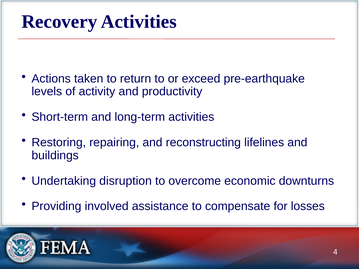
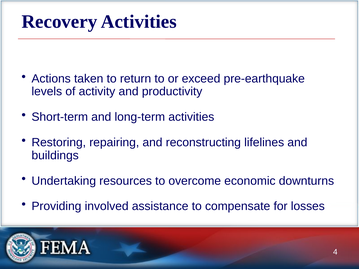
disruption: disruption -> resources (126, 181)
